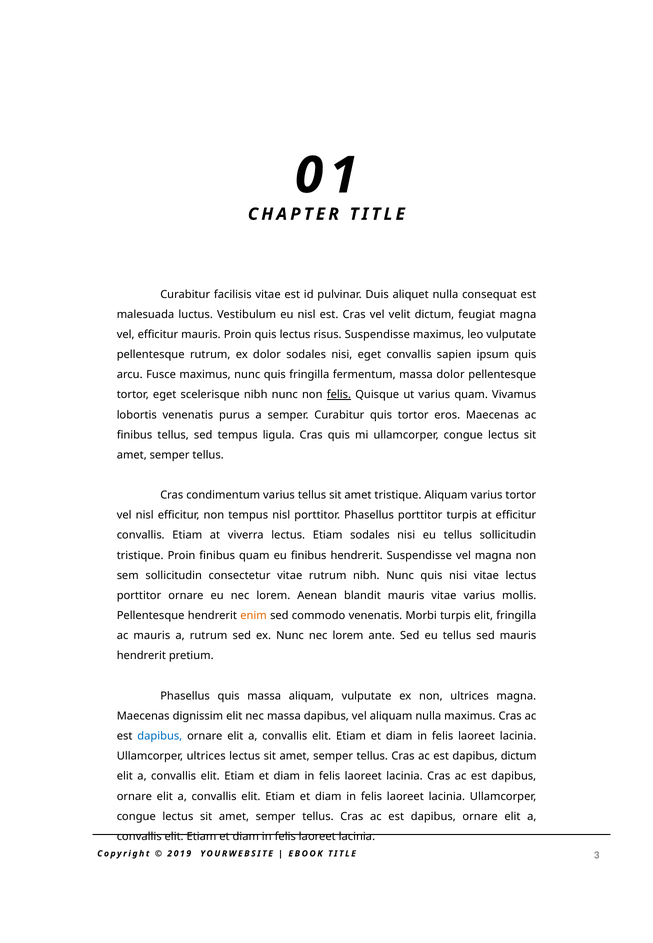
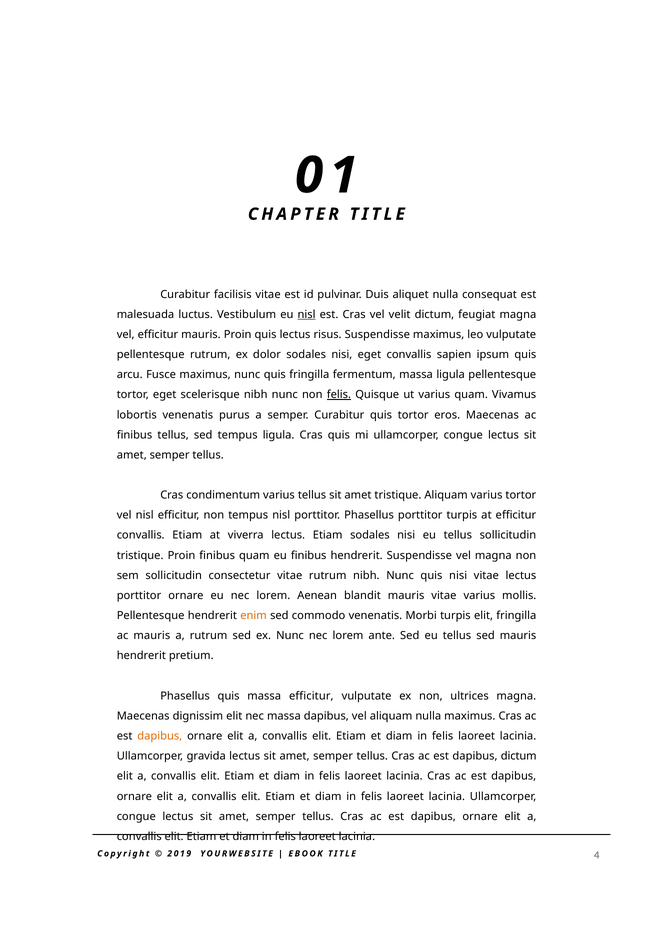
nisl underline: none -> present (307, 314)
massa dolor: dolor -> ligula (451, 375)
massa aliquam: aliquam -> efficitur (311, 696)
dapibus colour: blue -> orange (160, 736)
Ullamcorper ultrices: ultrices -> gravida (206, 756)
3: 3 -> 4 (597, 855)
